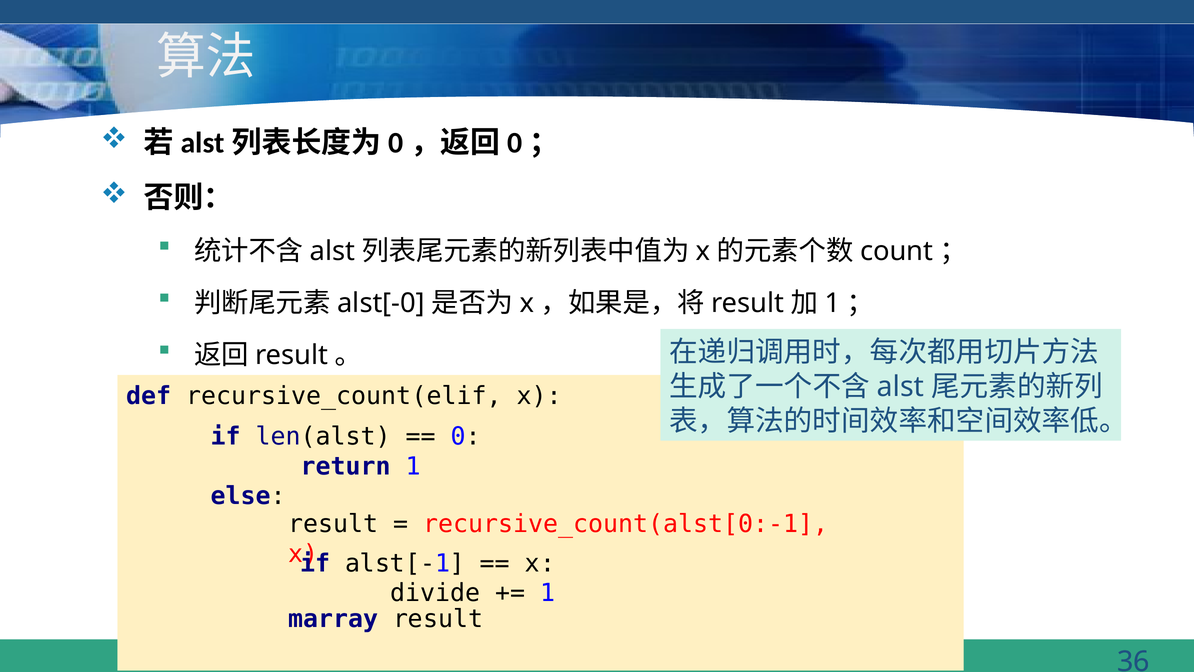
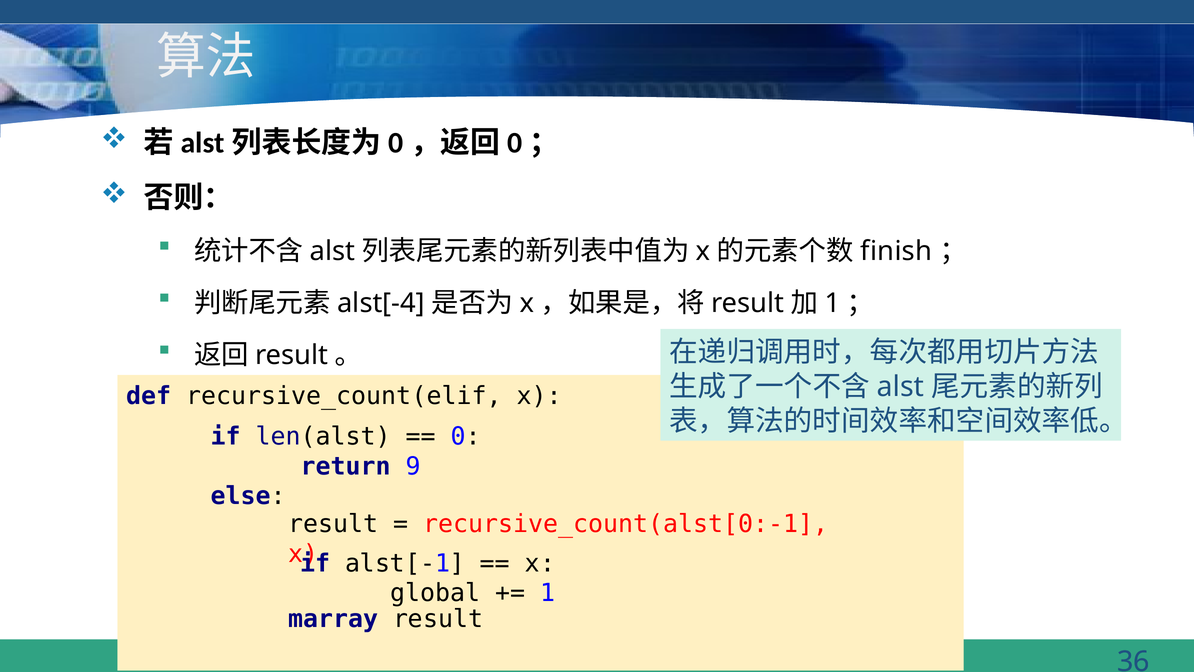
count: count -> finish (896, 251)
alst[-0: alst[-0 -> alst[-4 (381, 303)
return 1: 1 -> 9 (413, 466)
divide: divide -> global (435, 593)
